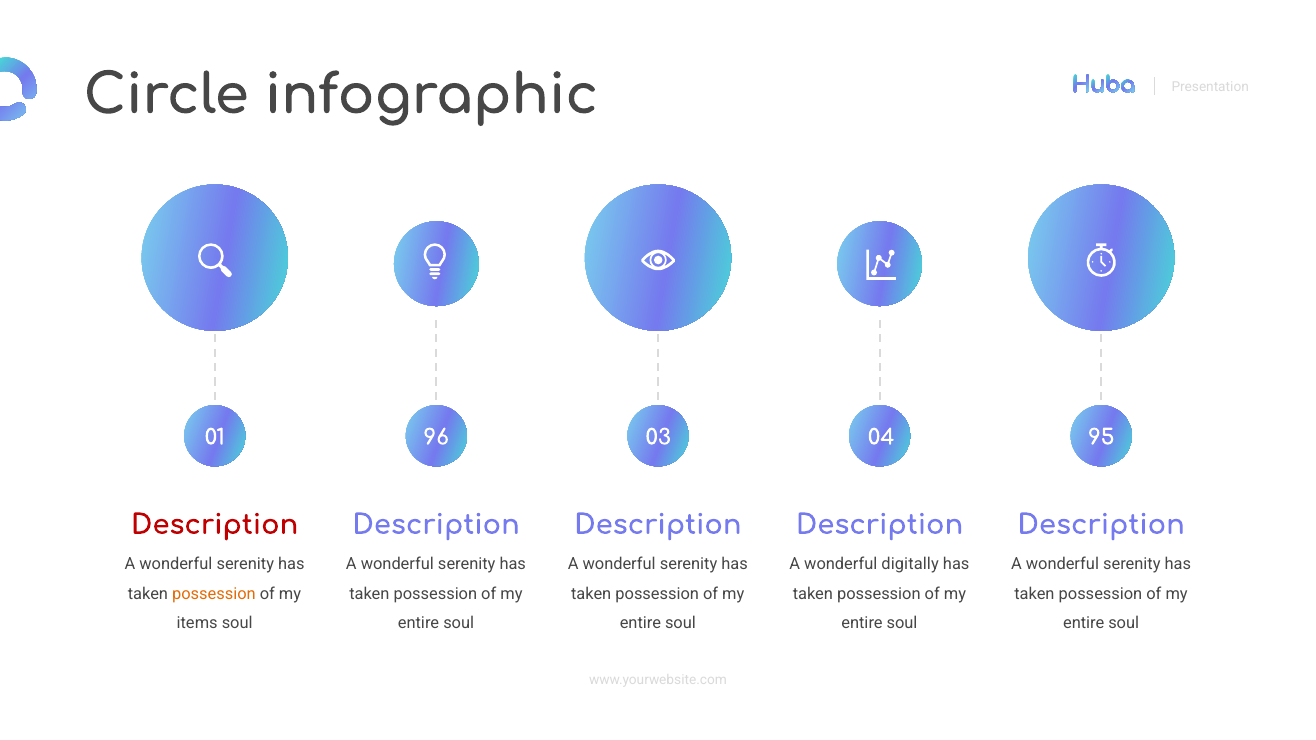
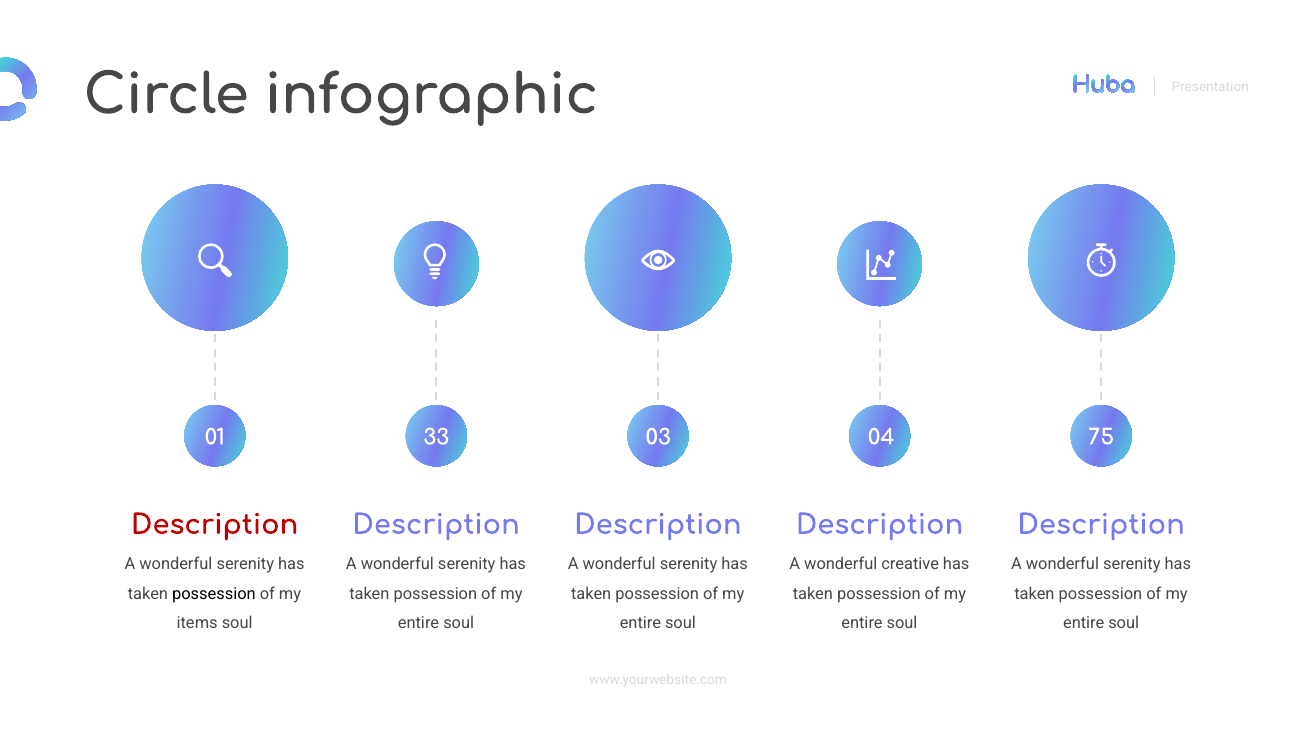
96: 96 -> 33 (436, 438)
95: 95 -> 75 (1101, 438)
digitally: digitally -> creative (910, 564)
possession colour: orange -> black (214, 594)
